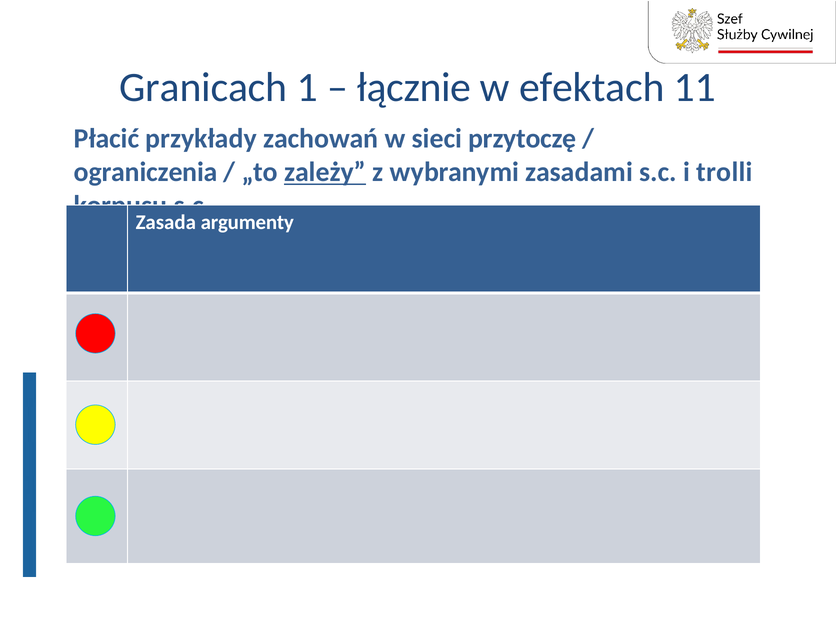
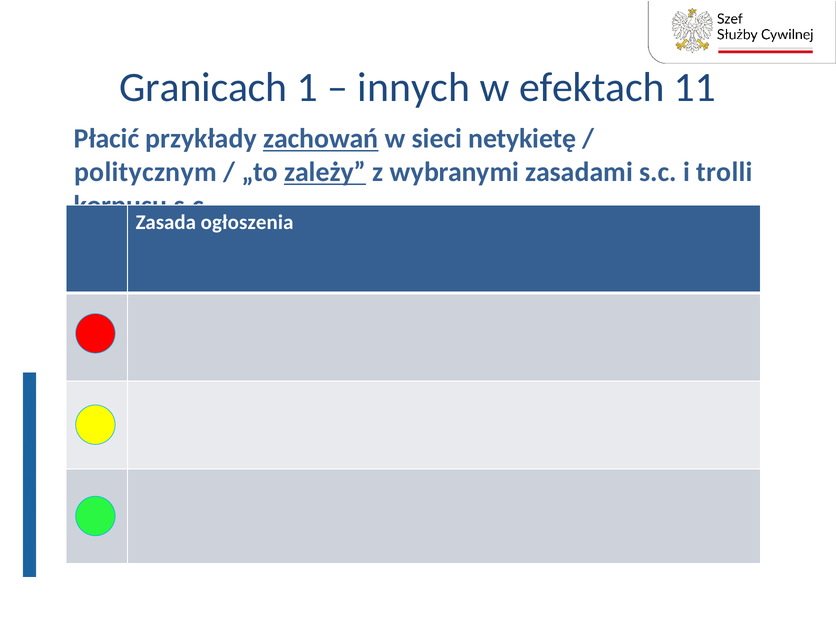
łącznie: łącznie -> innych (414, 88)
zachowań underline: none -> present (321, 139)
przytoczę: przytoczę -> netykietę (522, 139)
ograniczenia: ograniczenia -> politycznym (145, 172)
argumenty: argumenty -> ogłoszenia (247, 222)
